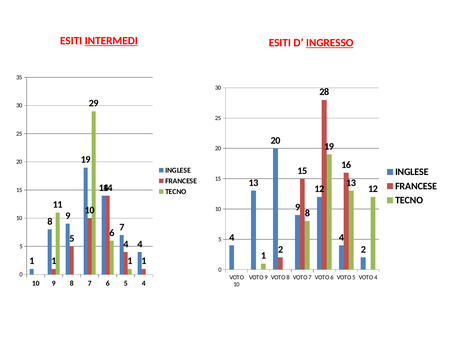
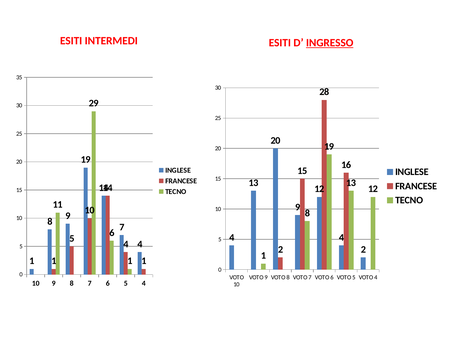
INTERMEDI underline: present -> none (111, 41)
